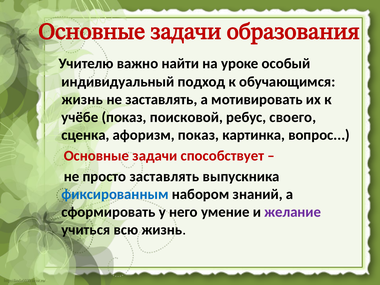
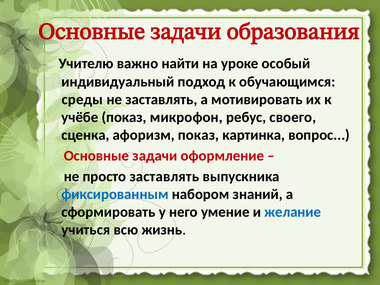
жизнь: жизнь -> среды (82, 100)
поисковой: поисковой -> микрофон (186, 117)
способствует: способствует -> оформление (222, 156)
желание colour: purple -> blue (293, 212)
